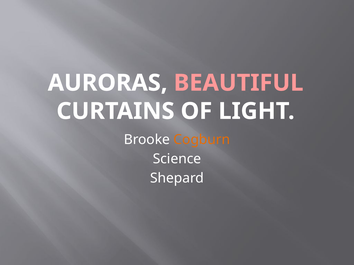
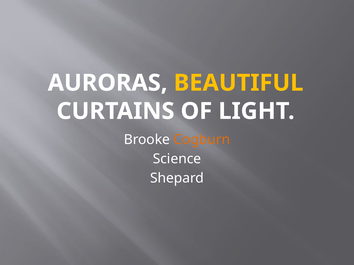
BEAUTIFUL colour: pink -> yellow (239, 83)
